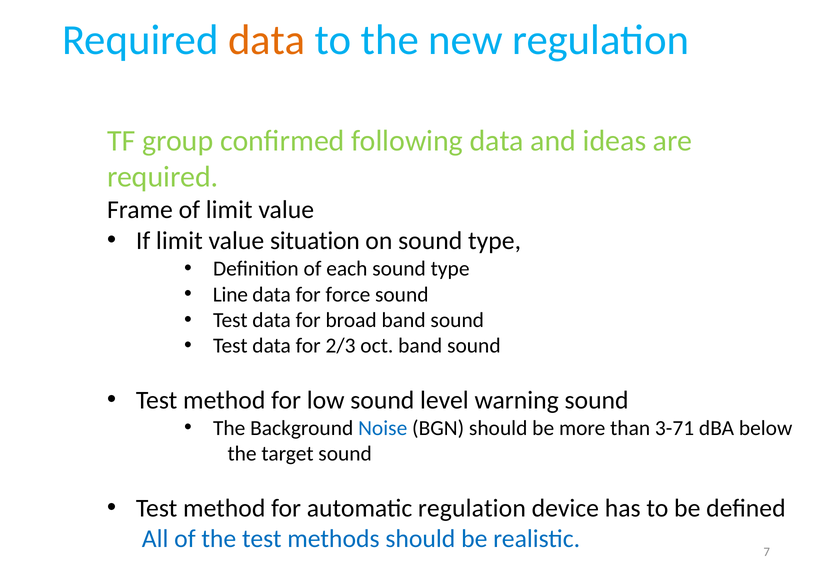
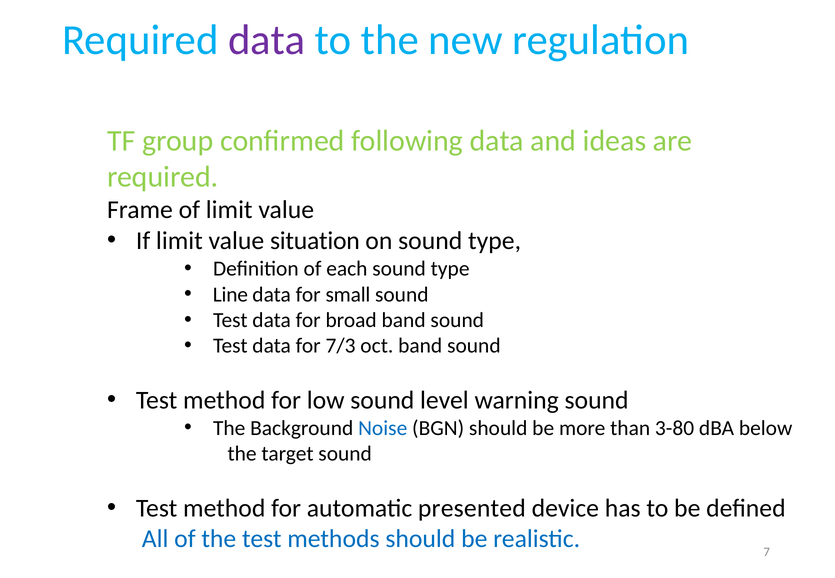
data colour: orange -> purple (267, 40)
force: force -> small (348, 294)
2/3: 2/3 -> 7/3 (341, 346)
3-71: 3-71 -> 3-80 (675, 428)
automatic regulation: regulation -> presented (472, 508)
